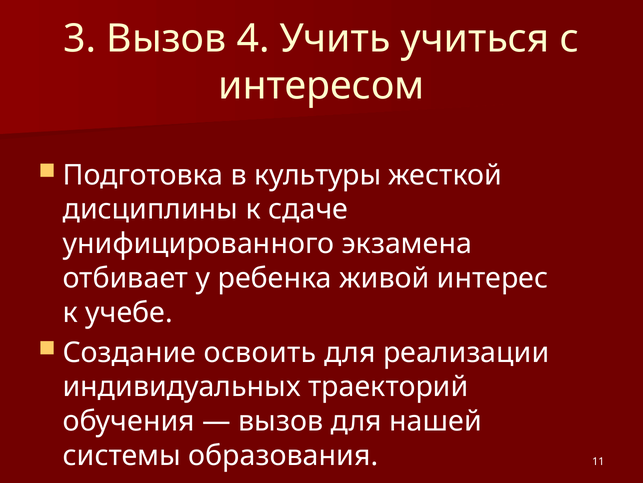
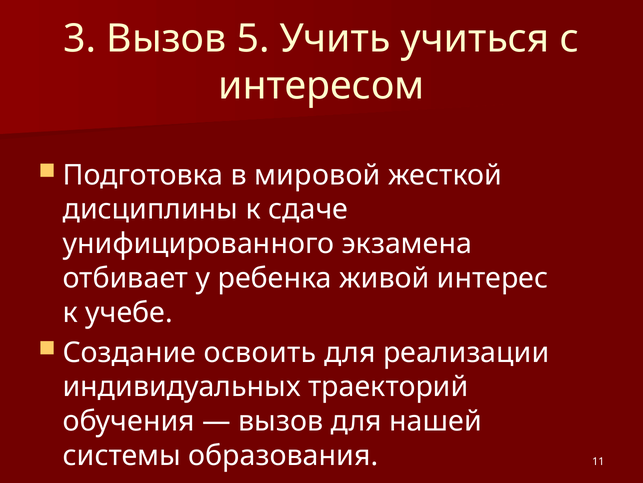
4: 4 -> 5 (253, 39)
культуры: культуры -> мировой (317, 175)
